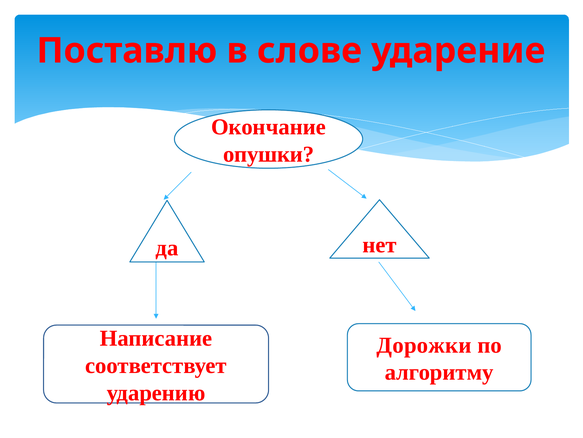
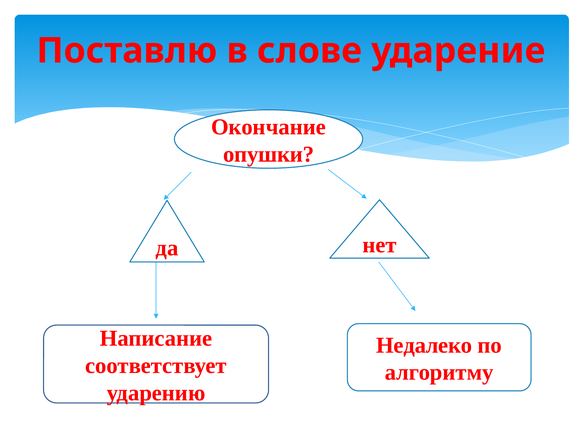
Дорожки: Дорожки -> Недалеко (424, 345)
